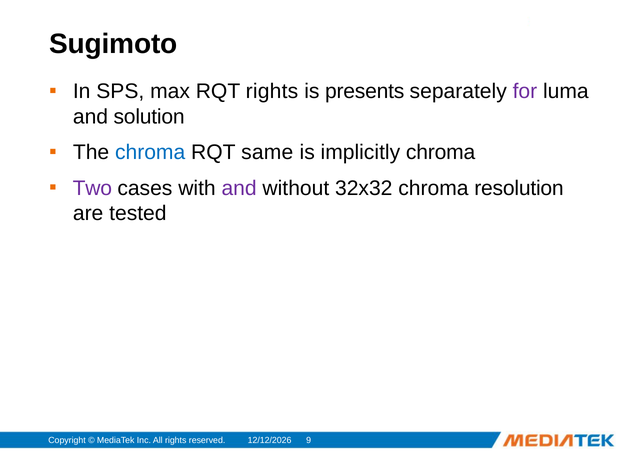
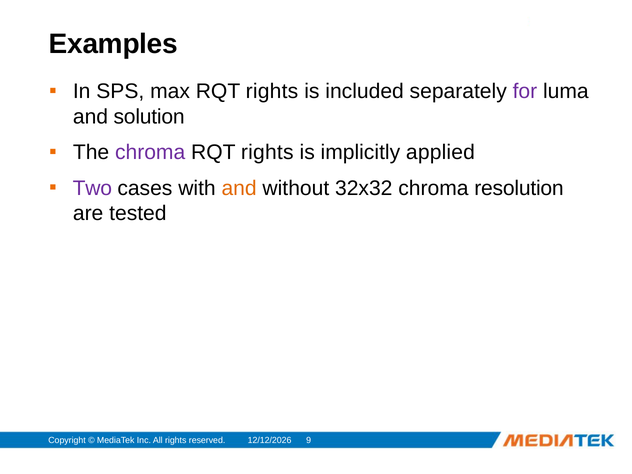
Sugimoto: Sugimoto -> Examples (113, 44)
presents: presents -> included (365, 91)
chroma colour: blue -> purple (150, 152)
same: same -> rights (267, 152)
implicitly chroma: chroma -> applied (440, 152)
and colour: purple -> orange (239, 188)
